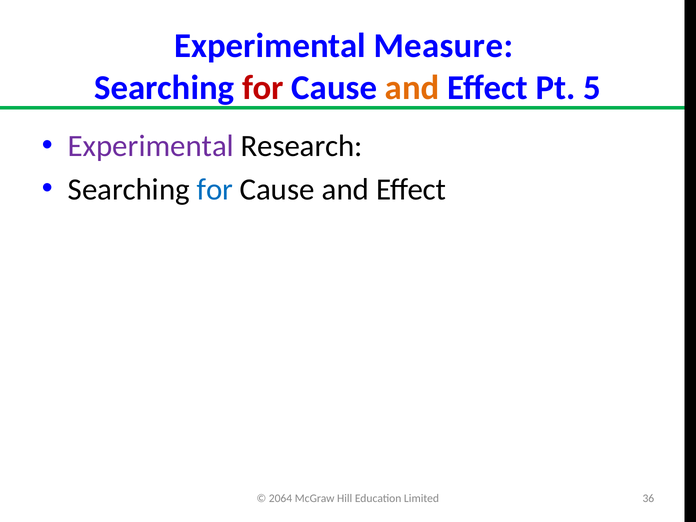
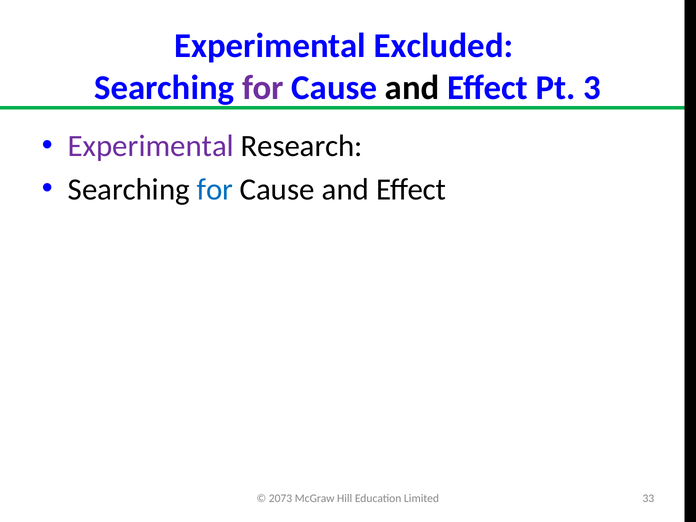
Measure: Measure -> Excluded (444, 46)
for colour: red -> purple (263, 88)
and colour: orange -> black (412, 88)
5: 5 -> 3 (592, 88)
2064: 2064 -> 2073 (281, 498)
36: 36 -> 33 (648, 498)
